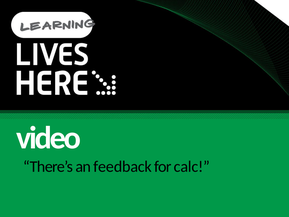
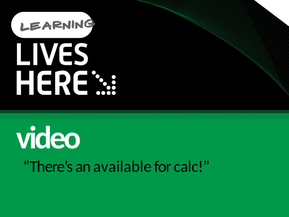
feedback: feedback -> available (123, 166)
